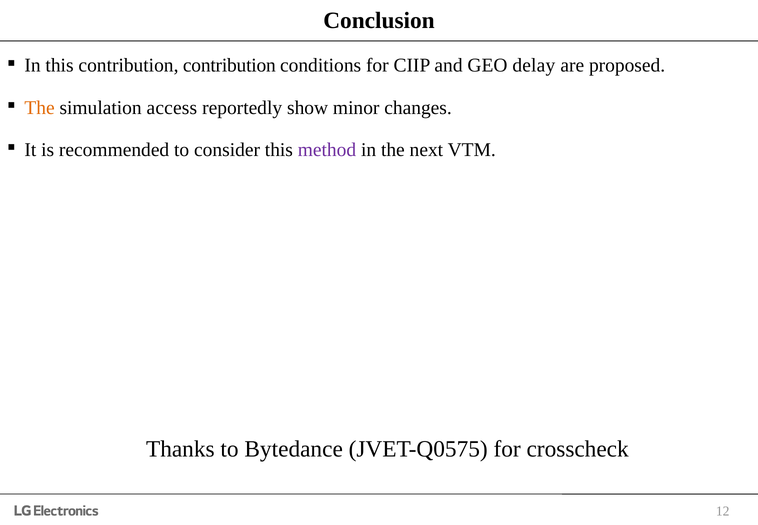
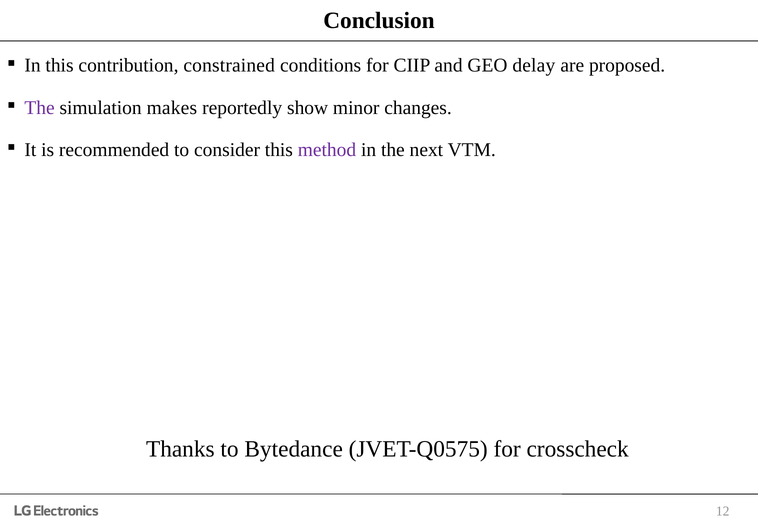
contribution contribution: contribution -> constrained (229, 66)
The colour: orange -> purple (40, 108)
access: access -> makes (172, 108)
